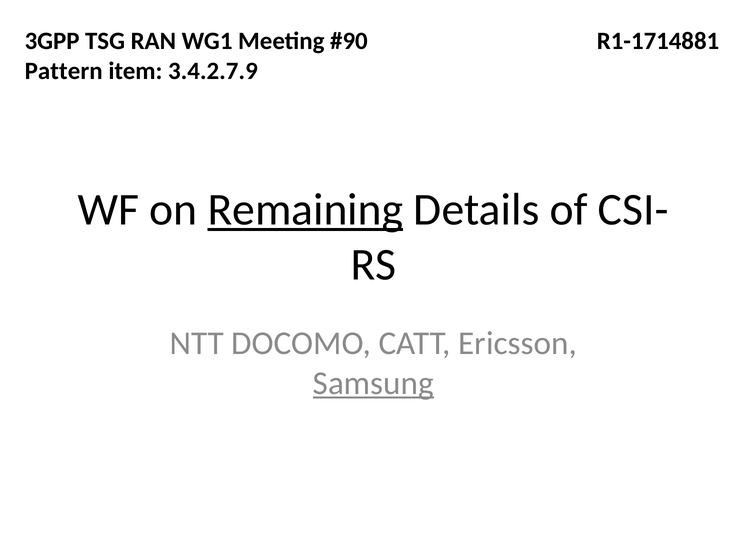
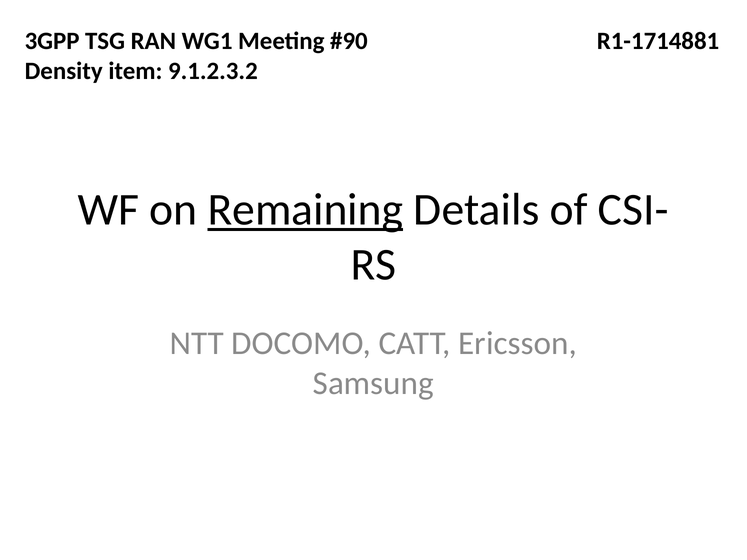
Pattern: Pattern -> Density (64, 71)
3.4.2.7.9: 3.4.2.7.9 -> 9.1.2.3.2 (213, 71)
Samsung underline: present -> none (373, 383)
